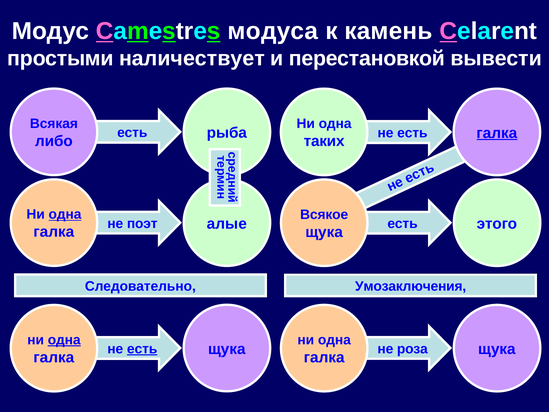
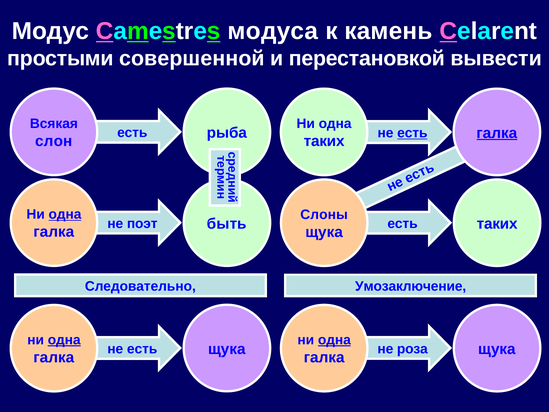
наличествует: наличествует -> совершенной (192, 58)
есть underline: none -> present (412, 133)
либо: либо -> слон (54, 141)
Всякое: Всякое -> Слоны (324, 214)
алые: алые -> быть (227, 224)
этого: этого -> таких (497, 224)
Умозаключения: Умозаключения -> Умозаключение (411, 286)
одна underline: none -> present (334, 340)
есть underline: present -> none (142, 349)
